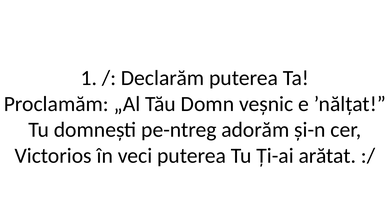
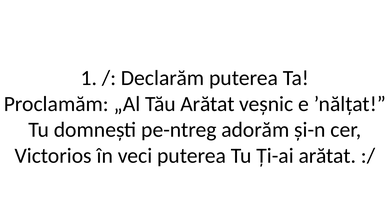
Tău Domn: Domn -> Arătat (208, 104)
